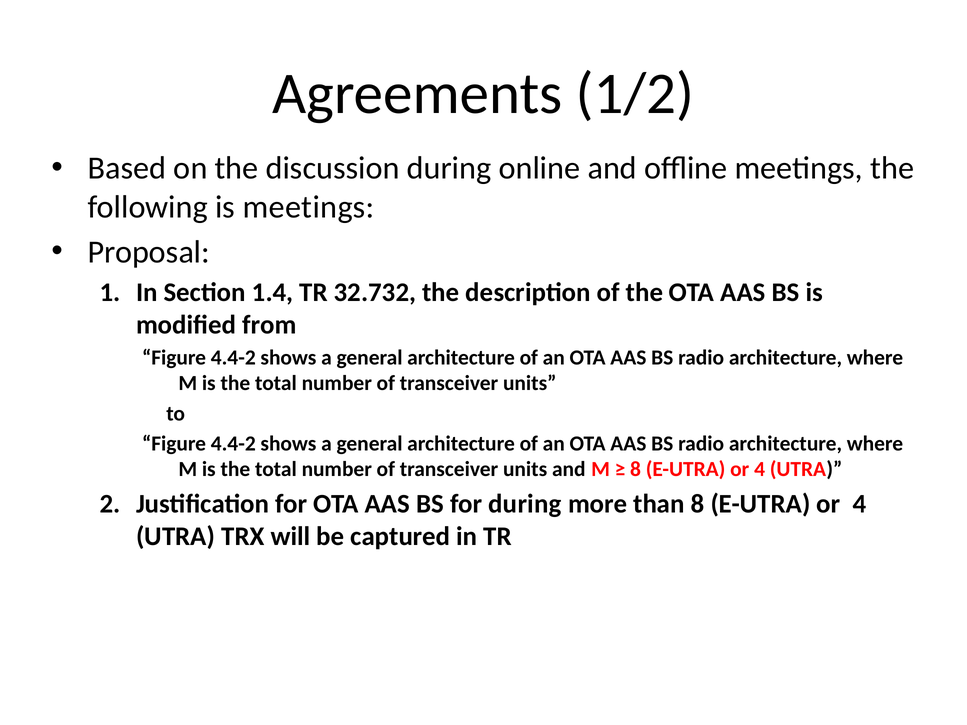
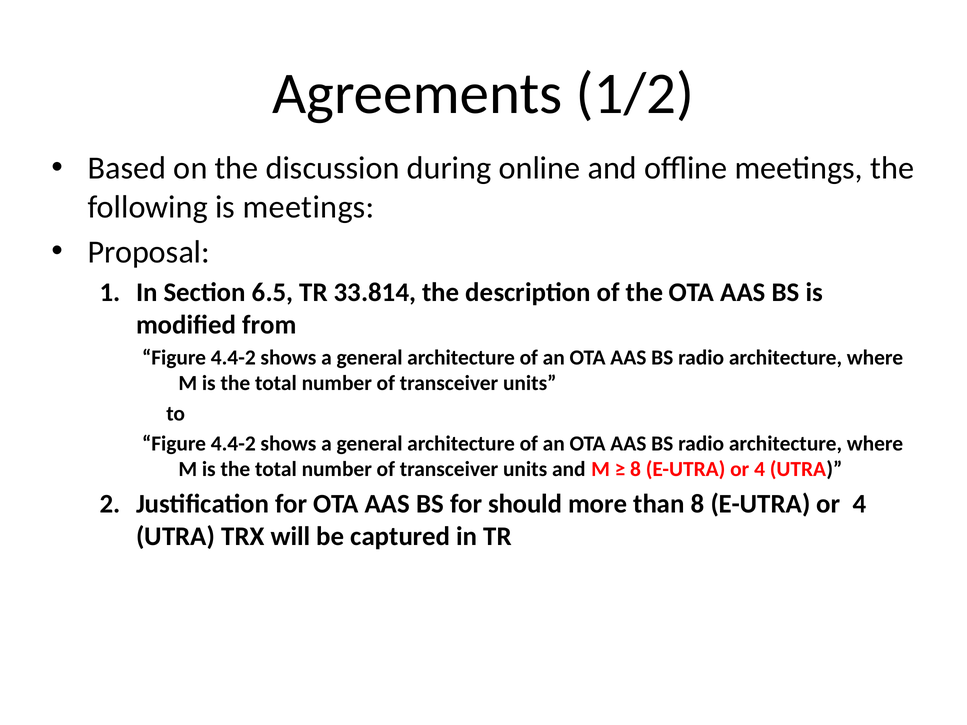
1.4: 1.4 -> 6.5 (273, 293)
32.732: 32.732 -> 33.814 (375, 293)
for during: during -> should (525, 504)
